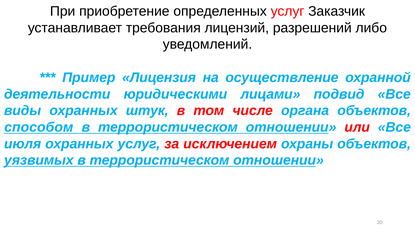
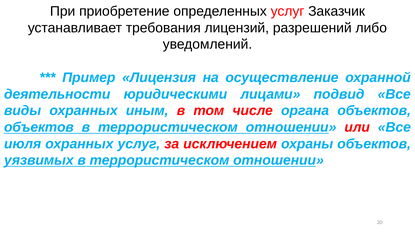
штук: штук -> иным (147, 111)
способом: способом -> объектов (39, 127)
